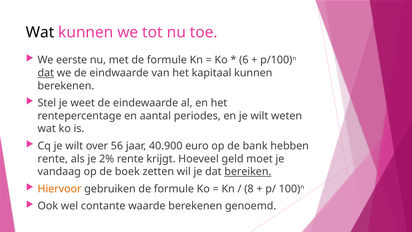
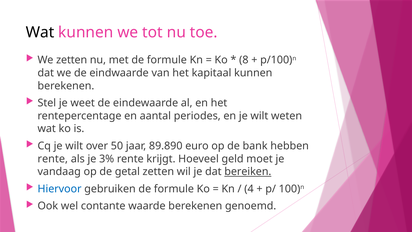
We eerste: eerste -> zetten (72, 60)
6: 6 -> 8 (244, 60)
dat underline: present -> none (46, 73)
56: 56 -> 50 (117, 146)
40.900: 40.900 -> 89.890 (166, 146)
2%: 2% -> 3% (107, 159)
boek: boek -> getal (127, 172)
Hiervoor colour: orange -> blue (60, 189)
8: 8 -> 4 (249, 189)
